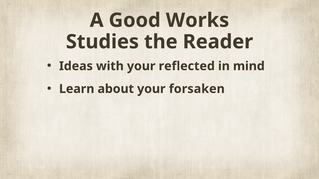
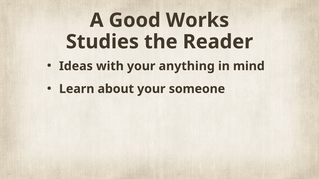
reflected: reflected -> anything (187, 66)
forsaken: forsaken -> someone (197, 89)
